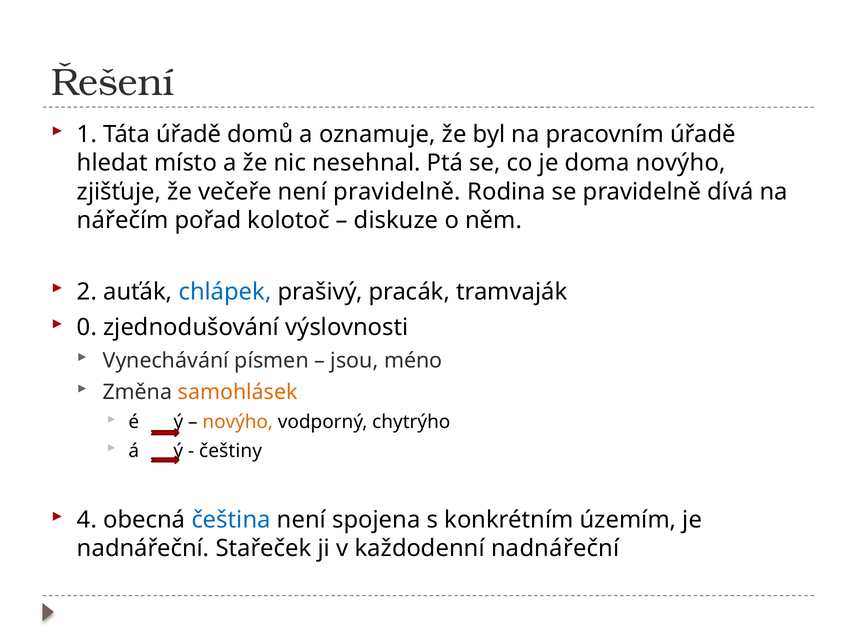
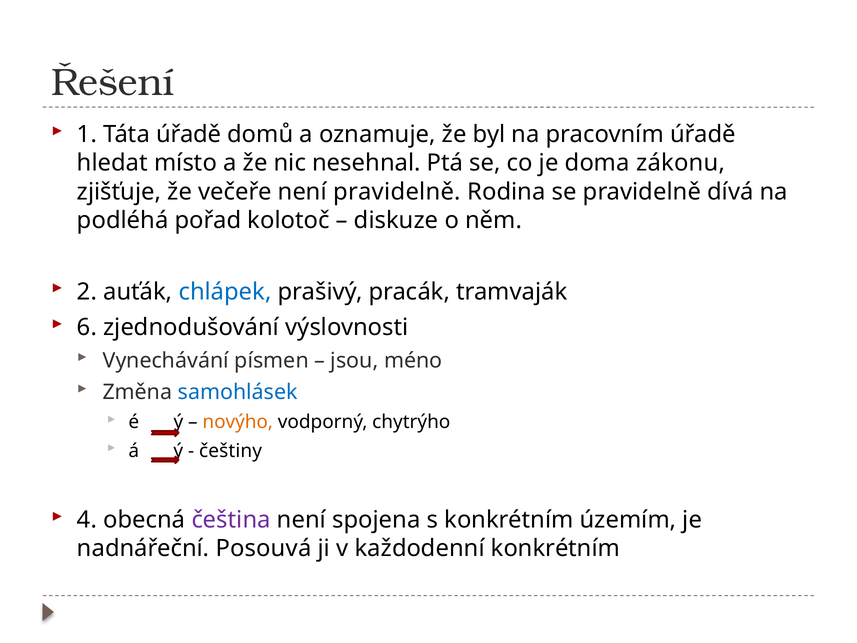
doma novýho: novýho -> zákonu (681, 163)
nářečím: nářečím -> podléhá (123, 220)
0: 0 -> 6 (87, 327)
samohlásek colour: orange -> blue (238, 392)
čeština colour: blue -> purple (231, 520)
Stařeček: Stařeček -> Posouvá (263, 548)
každodenní nadnářeční: nadnářeční -> konkrétním (555, 548)
